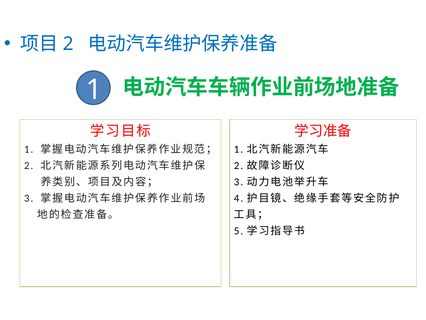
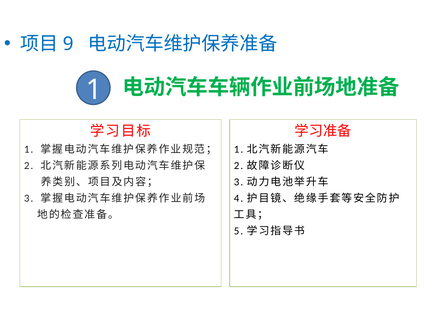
2: 2 -> 9 (68, 44)
